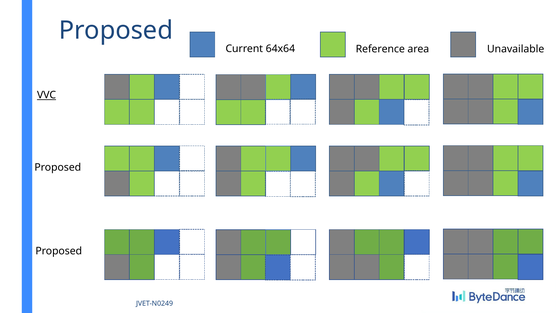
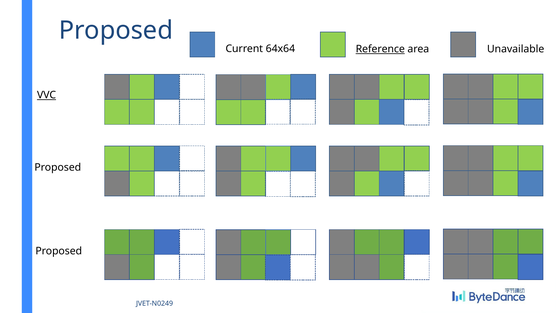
Reference underline: none -> present (380, 49)
